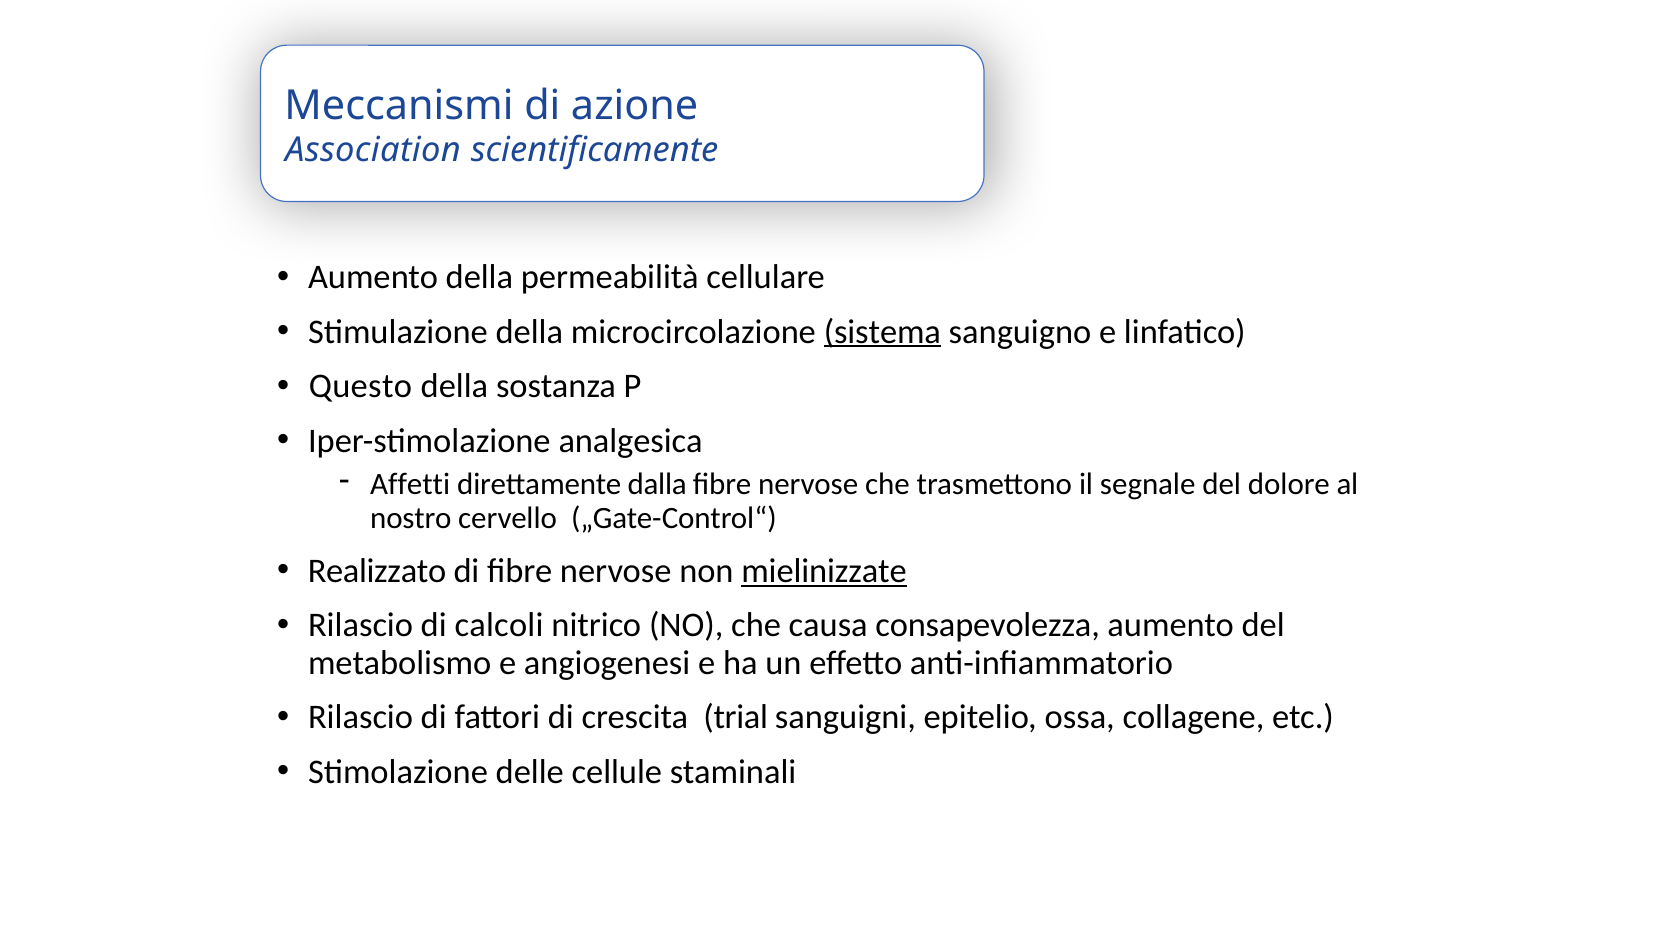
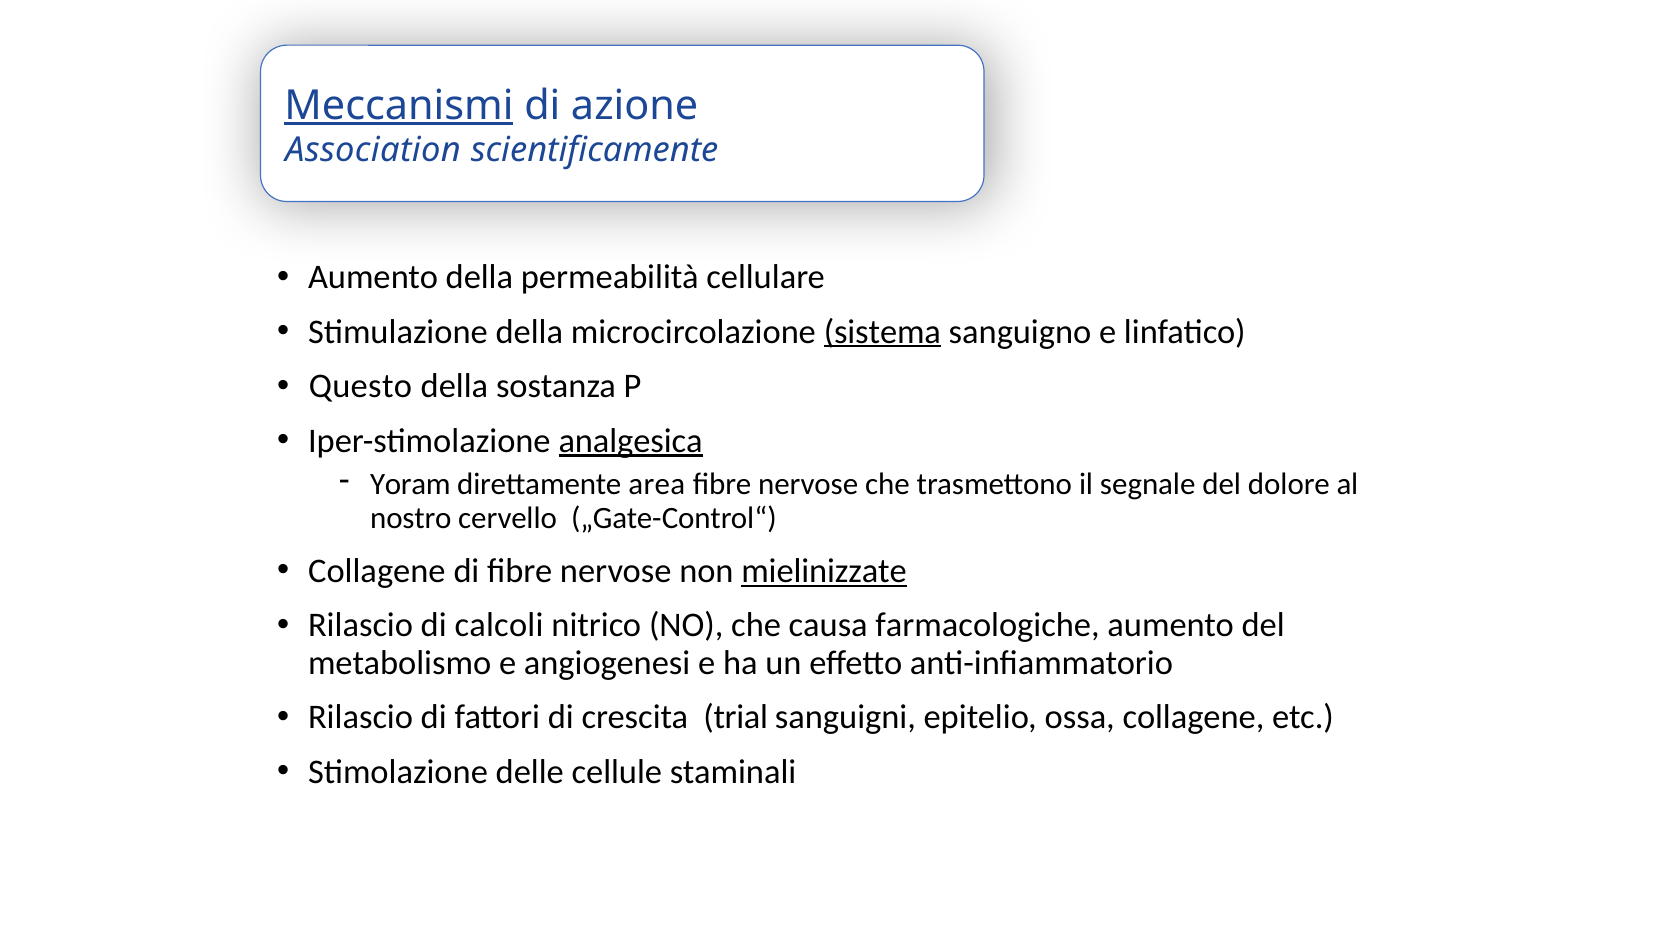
Meccanismi underline: none -> present (399, 106)
analgesica underline: none -> present (631, 441)
Affetti: Affetti -> Yoram (410, 485)
dalla: dalla -> area (657, 485)
Realizzato: Realizzato -> Collagene (377, 571)
consapevolezza: consapevolezza -> farmacologiche (988, 625)
